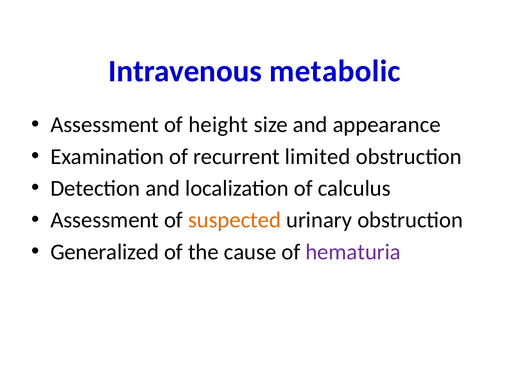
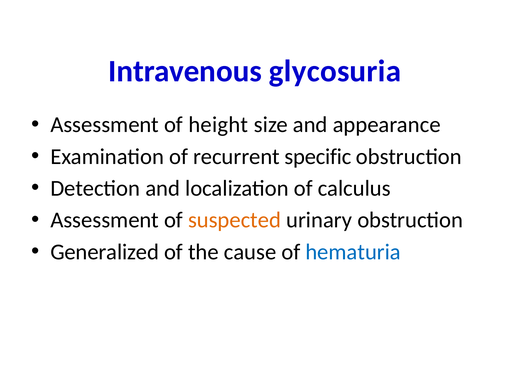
metabolic: metabolic -> glycosuria (335, 71)
limited: limited -> specific (318, 156)
hematuria colour: purple -> blue (353, 252)
